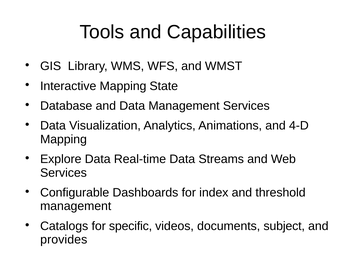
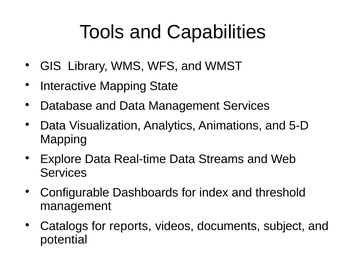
4-D: 4-D -> 5-D (299, 125)
specific: specific -> reports (130, 226)
provides: provides -> potential (64, 239)
